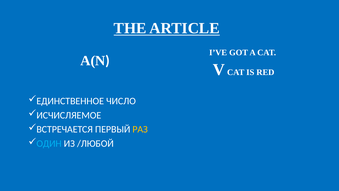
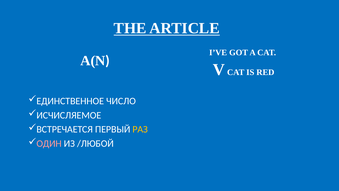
ОДИН colour: light blue -> pink (49, 143)
